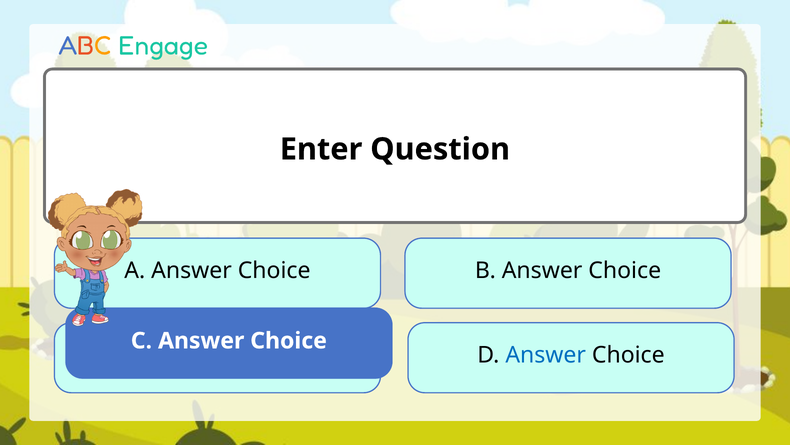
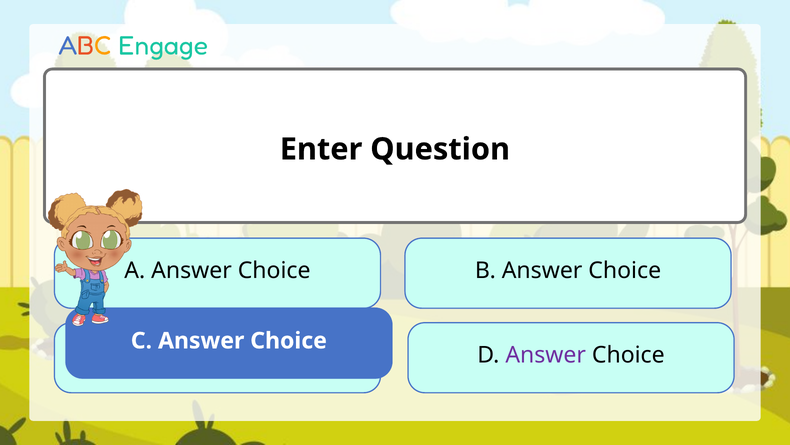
Answer colour: blue -> purple (546, 355)
